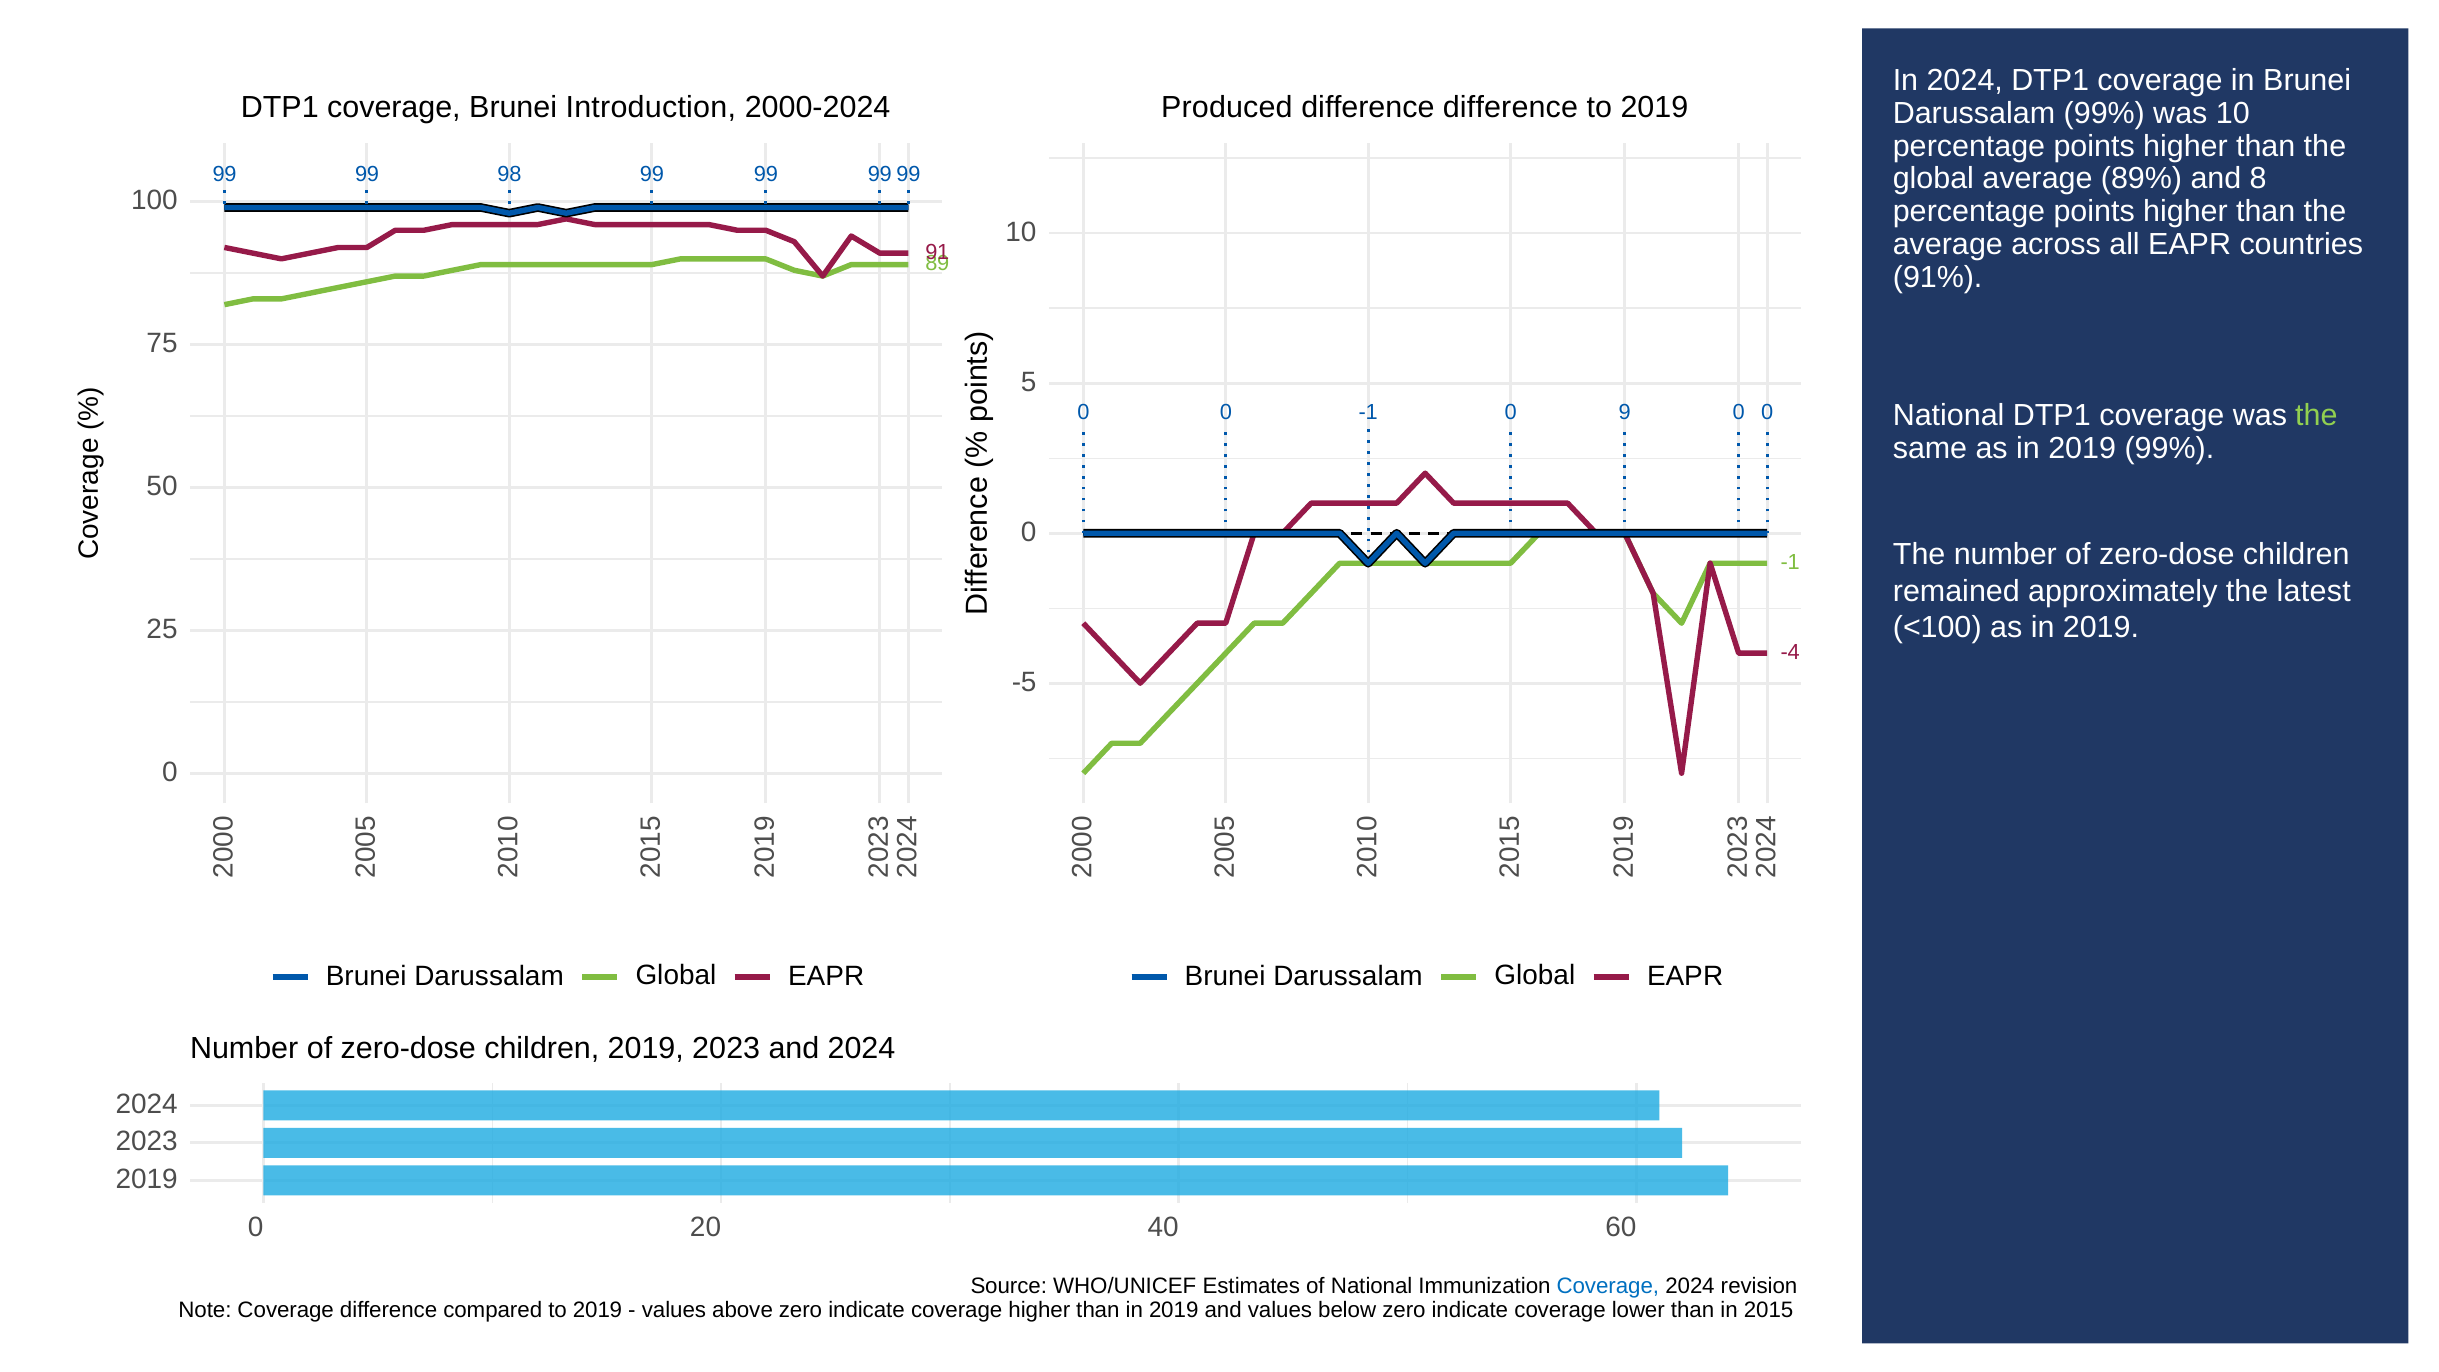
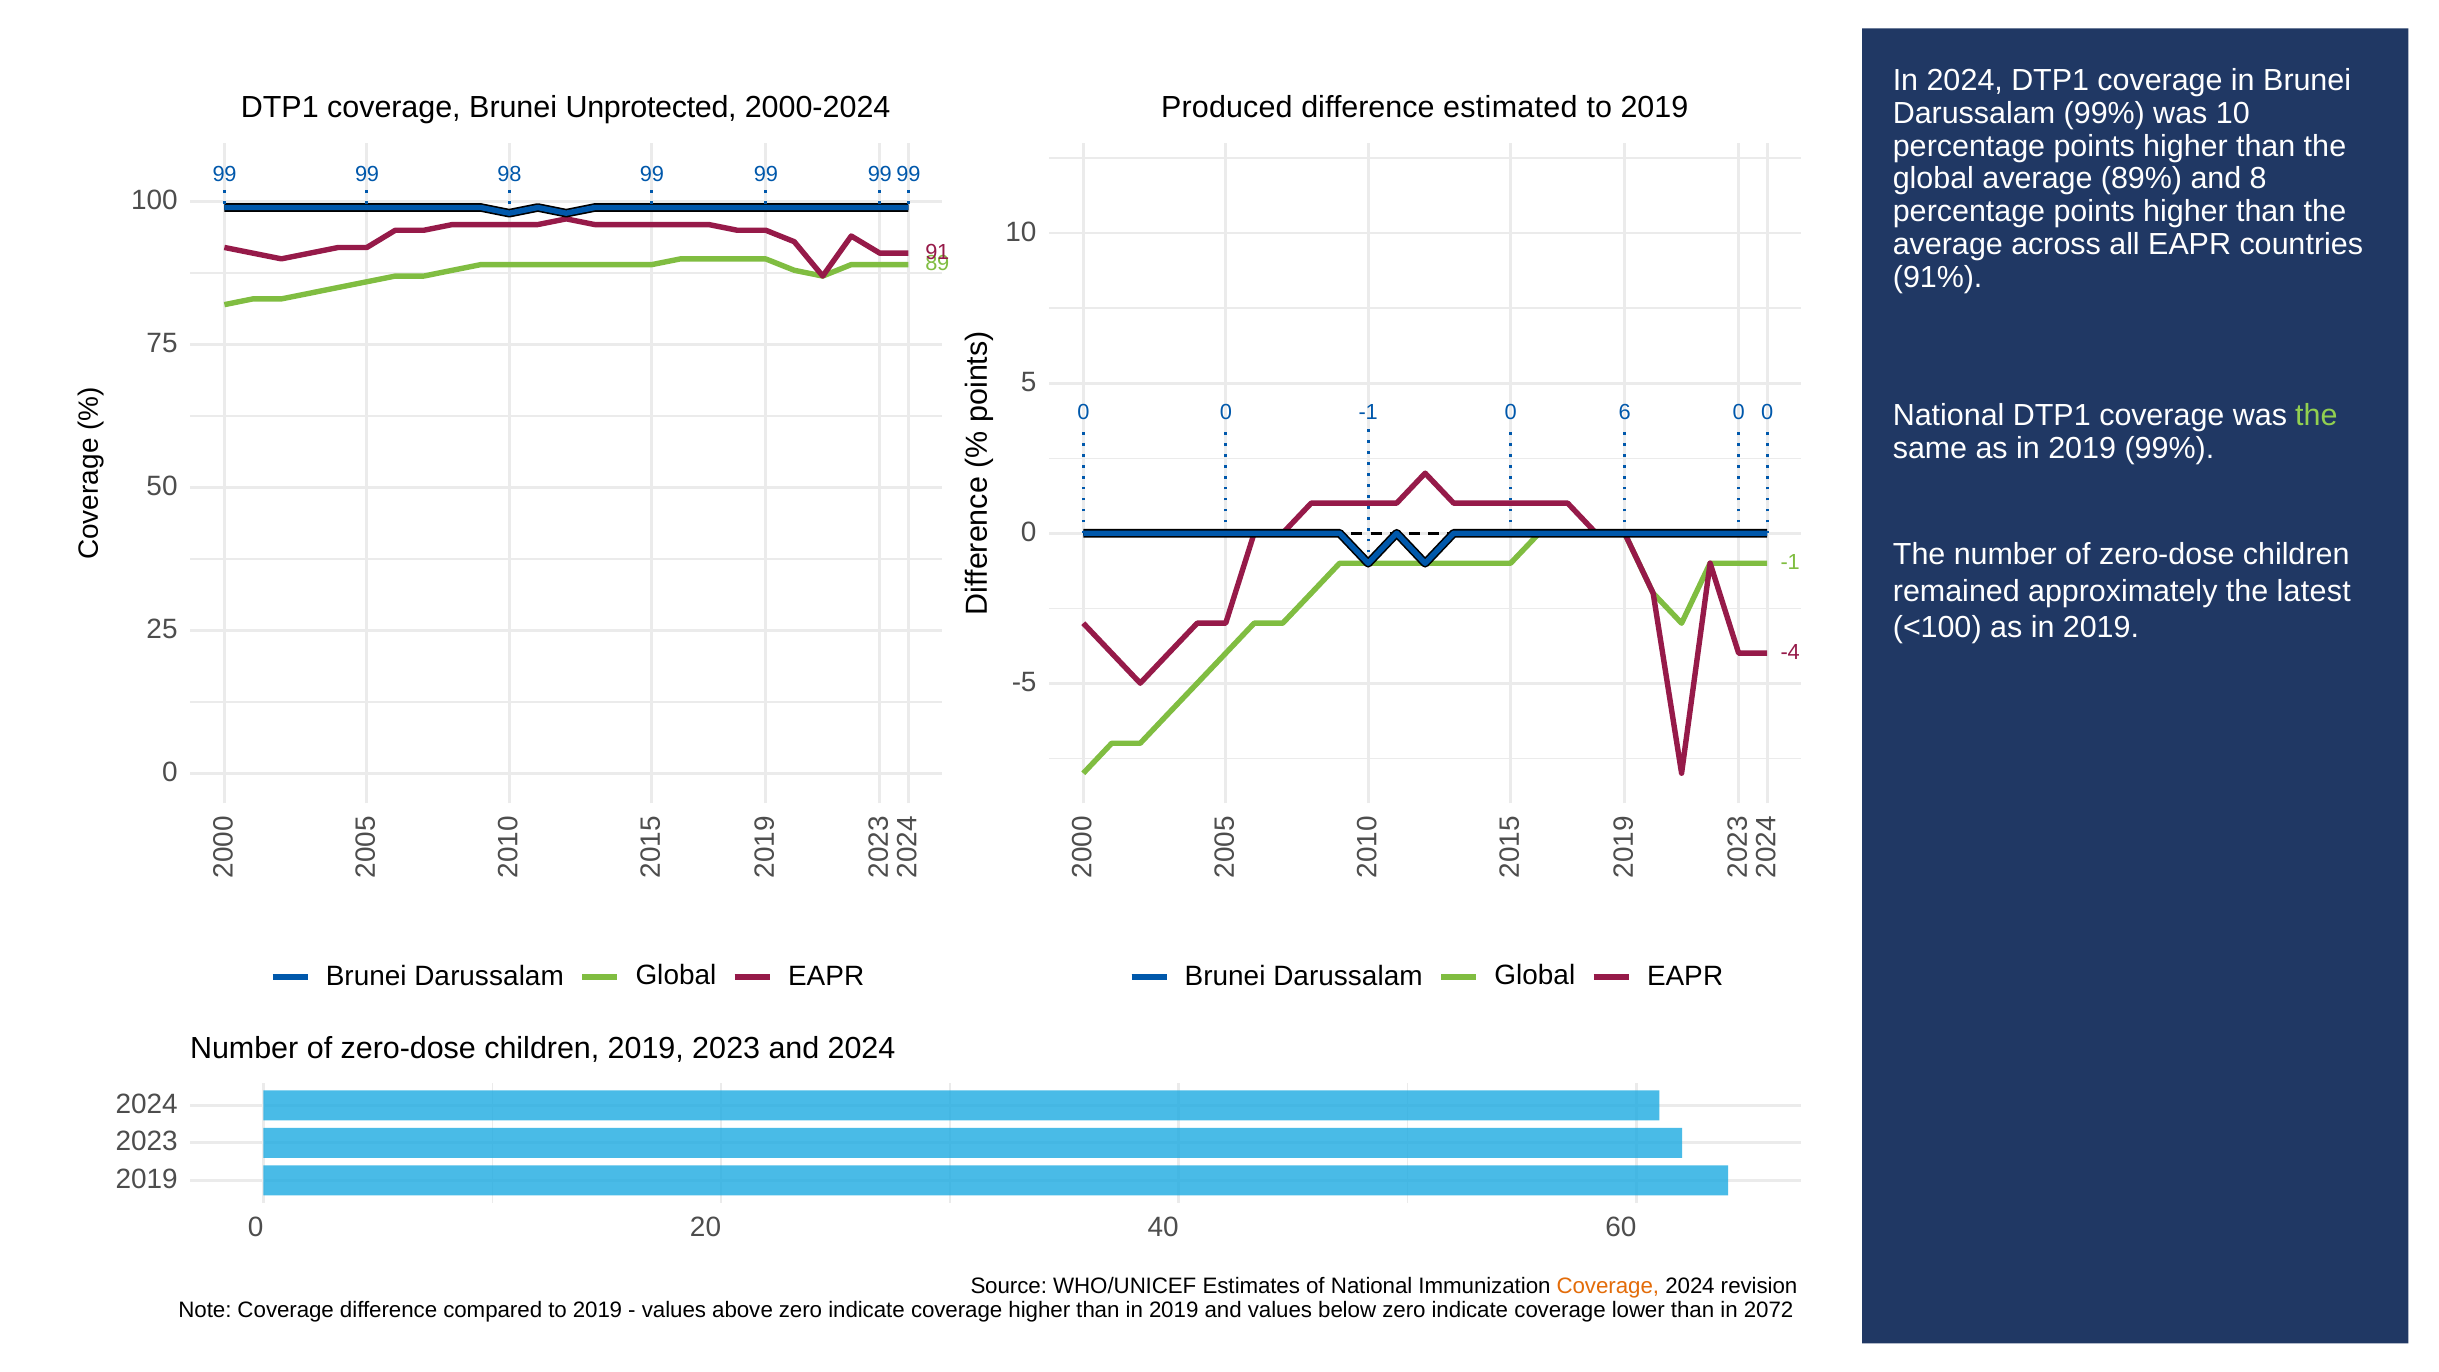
difference difference: difference -> estimated (1510, 108)
Introduction: Introduction -> Unprotected (651, 108)
0 9: 9 -> 6 (1625, 412)
Coverage colour: blue -> orange (1608, 1286)
2015: 2015 -> 2072 (1769, 1310)
